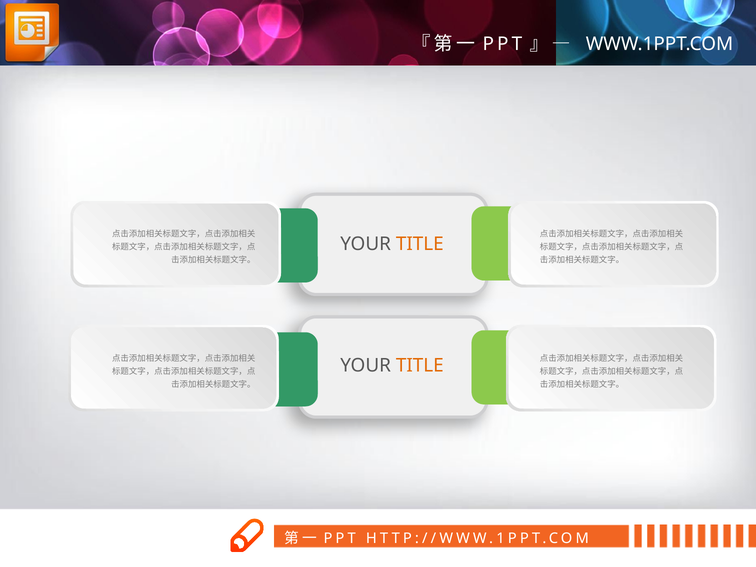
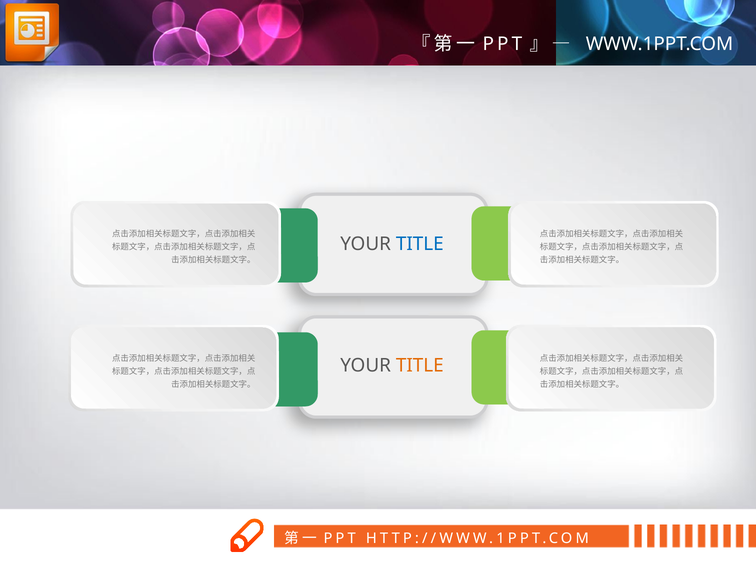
TITLE colour: orange -> blue (420, 244)
